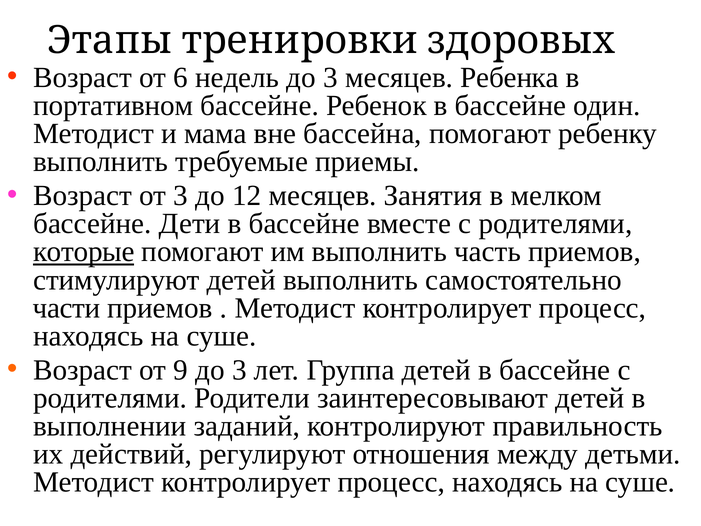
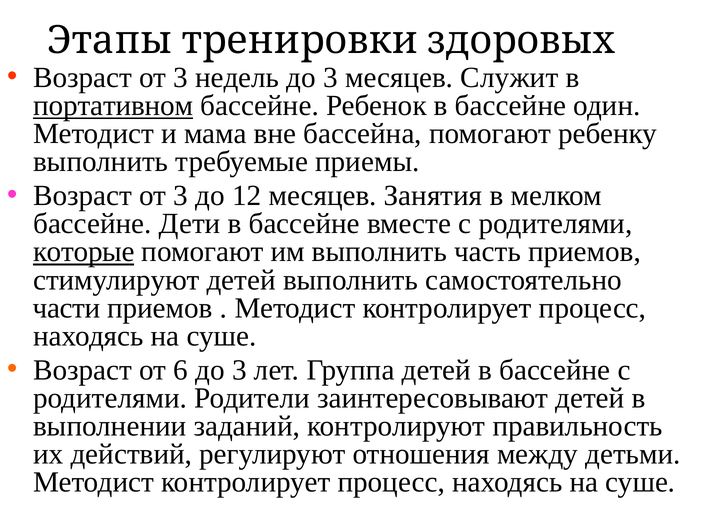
6: 6 -> 3 (181, 78)
Ребенка: Ребенка -> Служит (509, 78)
портативном underline: none -> present (113, 106)
9: 9 -> 6 (181, 370)
